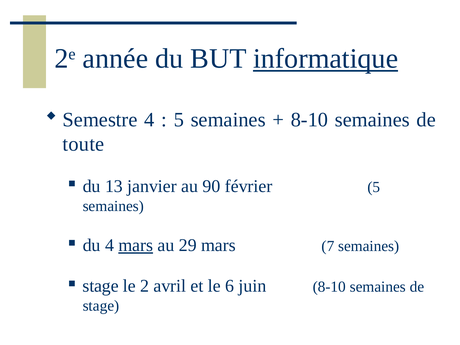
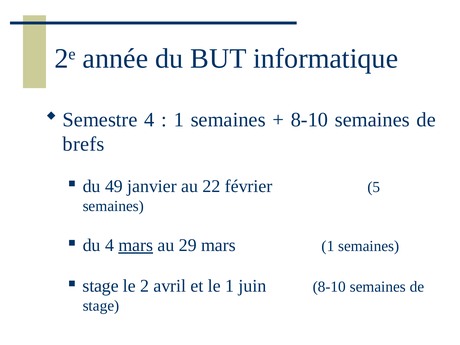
informatique underline: present -> none (326, 59)
5: 5 -> 1 (179, 120)
toute: toute -> brefs (83, 144)
13: 13 -> 49 (114, 186)
90: 90 -> 22 (211, 186)
mars 7: 7 -> 1 (328, 246)
le 6: 6 -> 1 (230, 286)
